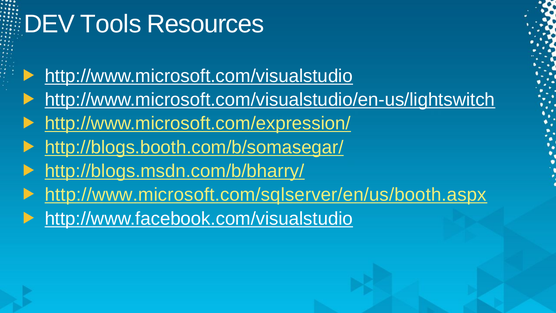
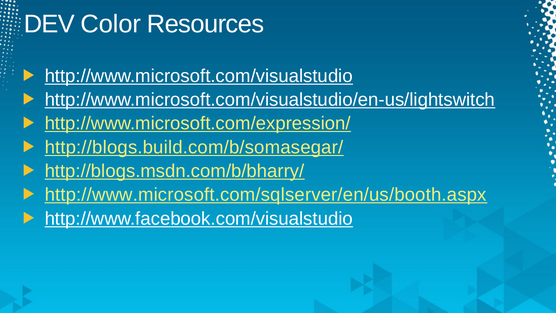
Tools: Tools -> Color (111, 24)
http://blogs.booth.com/b/somasegar/: http://blogs.booth.com/b/somasegar/ -> http://blogs.build.com/b/somasegar/ (194, 147)
